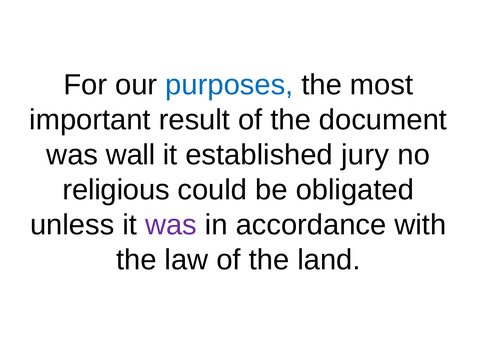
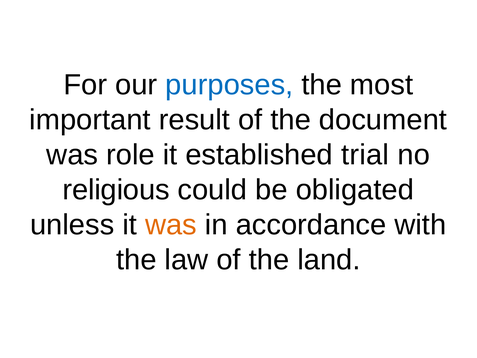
wall: wall -> role (130, 155)
jury: jury -> trial (365, 155)
was colour: purple -> orange (171, 225)
